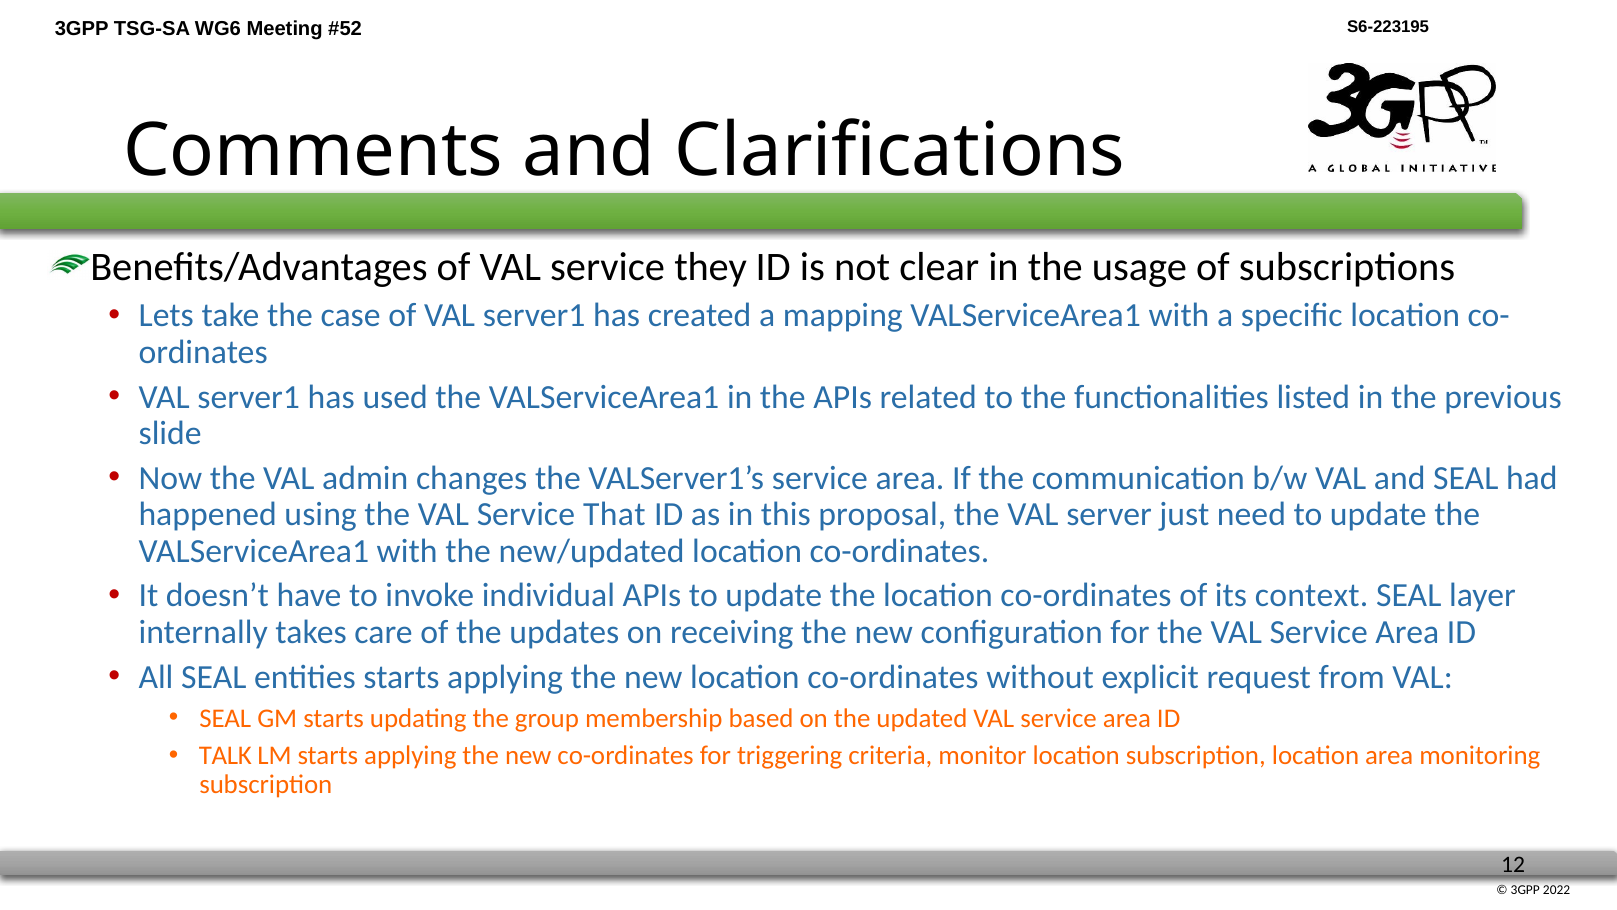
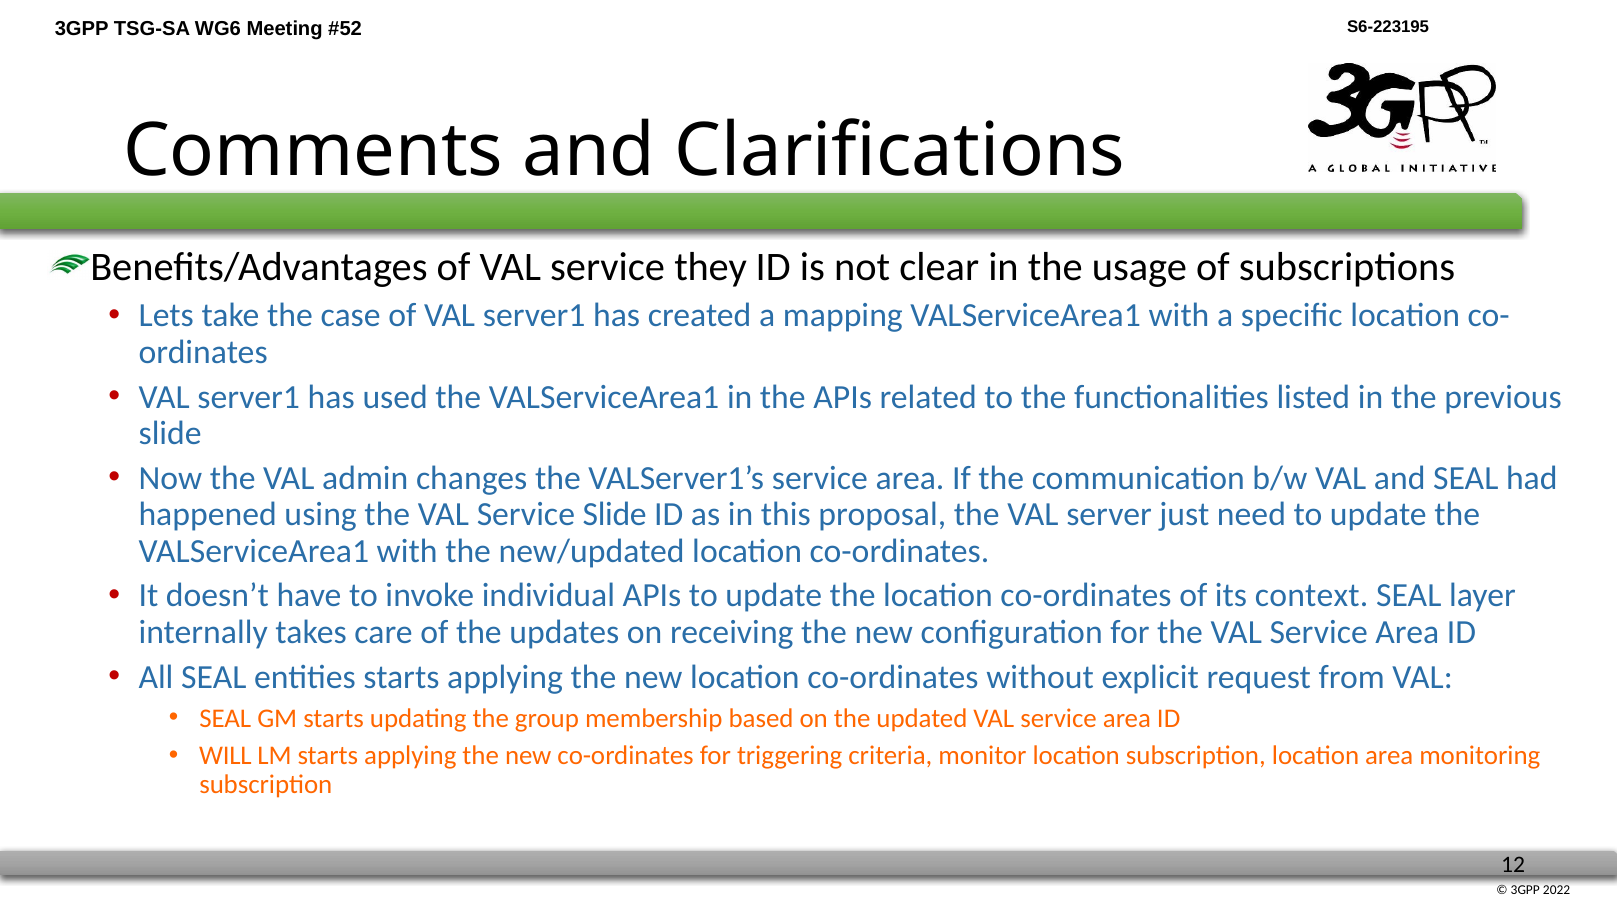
Service That: That -> Slide (615, 514)
TALK: TALK -> WILL (225, 755)
